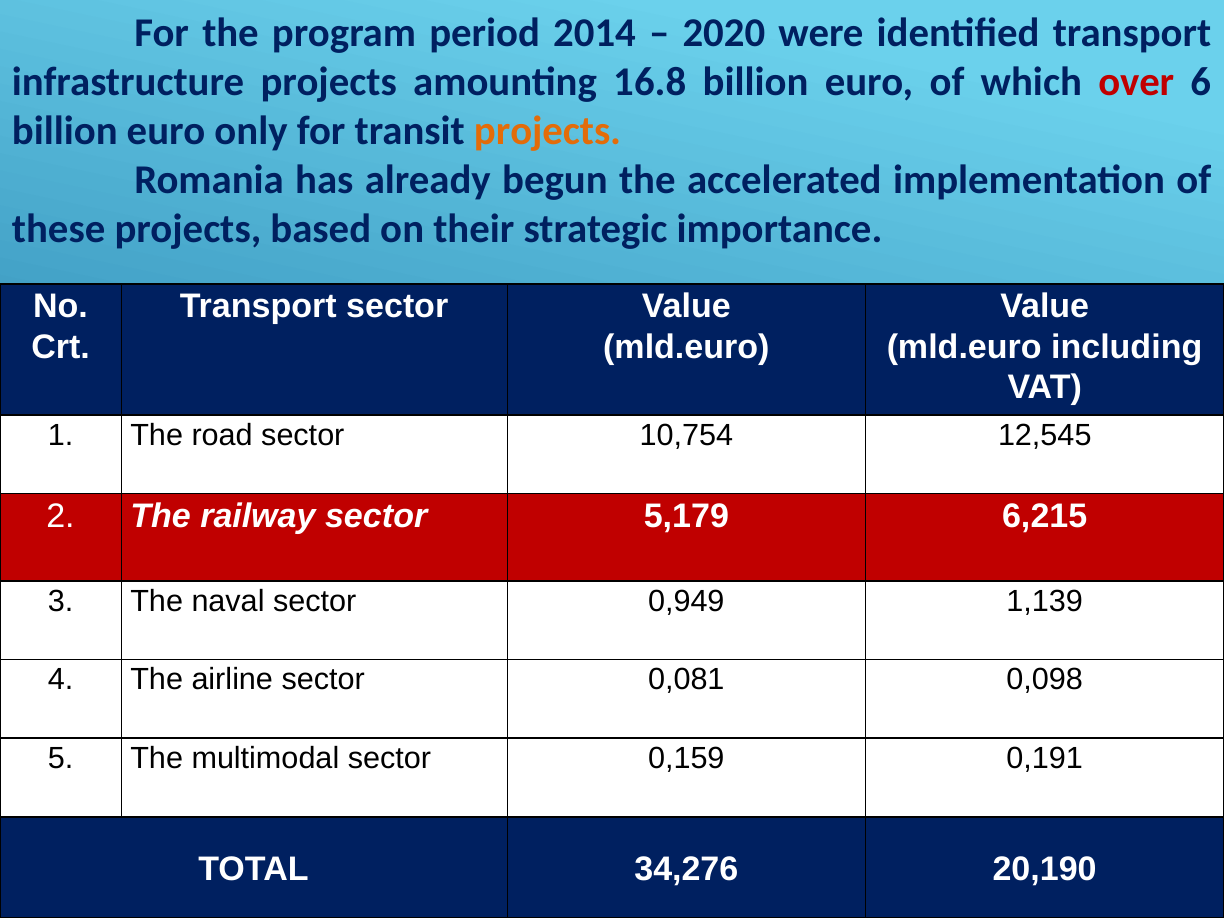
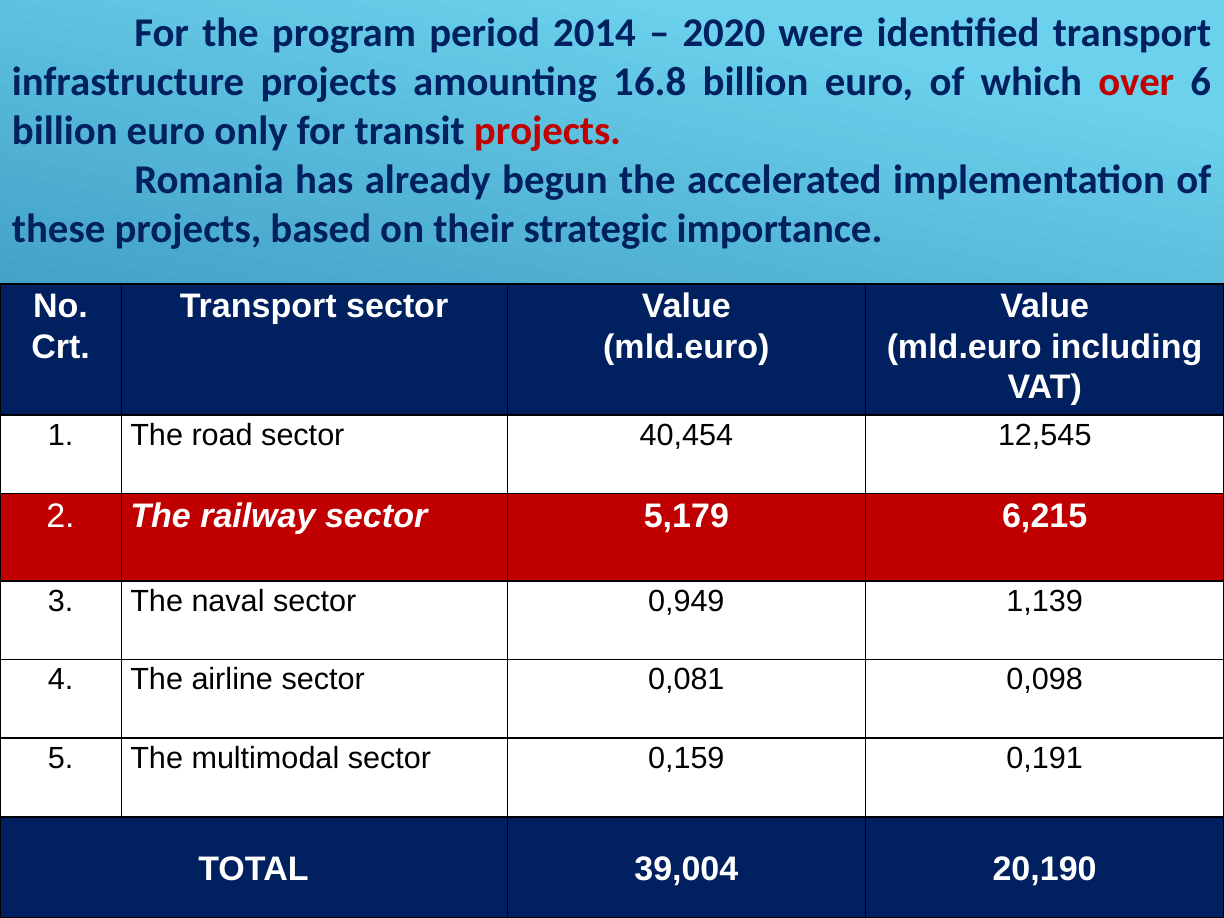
projects colour: orange -> red (548, 131)
10,754: 10,754 -> 40,454 (686, 435)
34,276: 34,276 -> 39,004 (686, 869)
